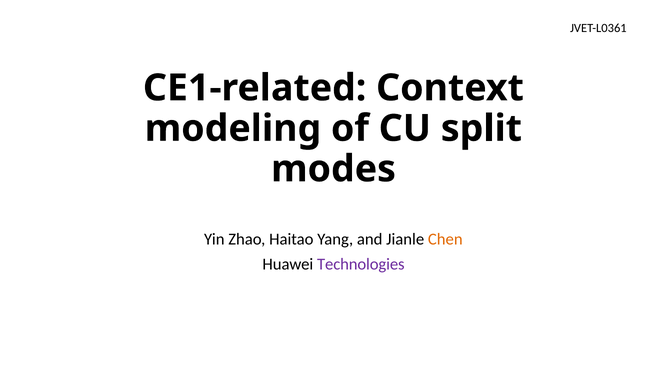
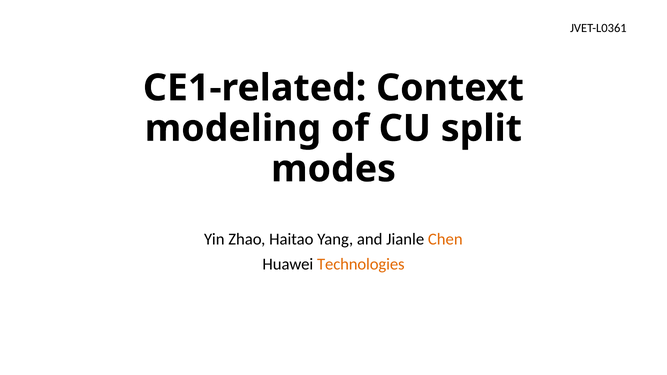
Technologies colour: purple -> orange (361, 265)
